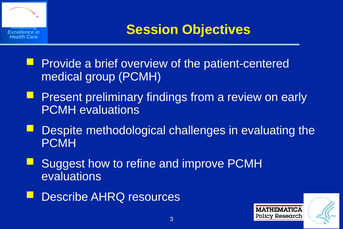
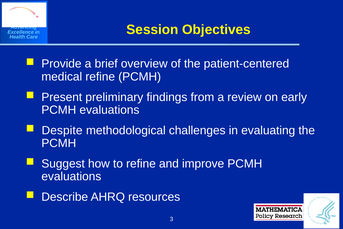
medical group: group -> refine (100, 77)
